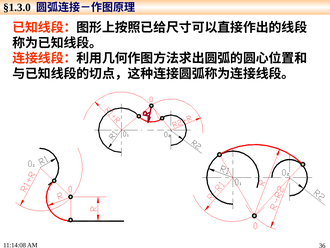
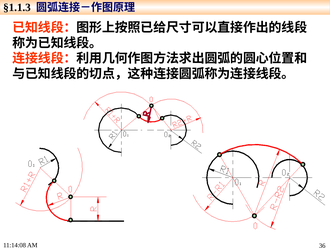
§1.3.0: §1.3.0 -> §1.1.3 (17, 7)
